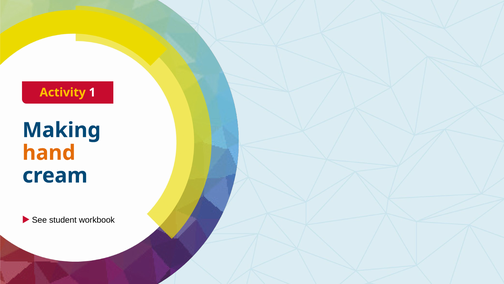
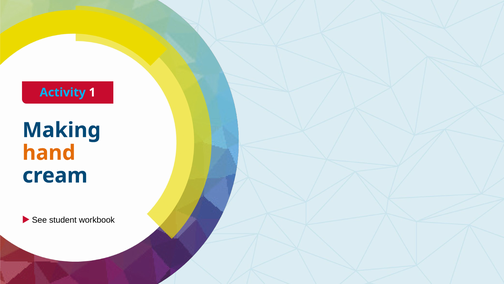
Activity colour: yellow -> light blue (63, 92)
